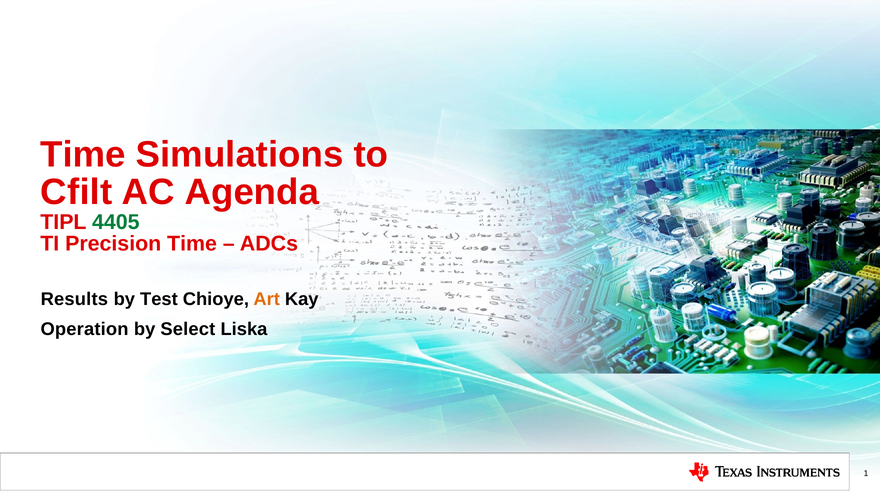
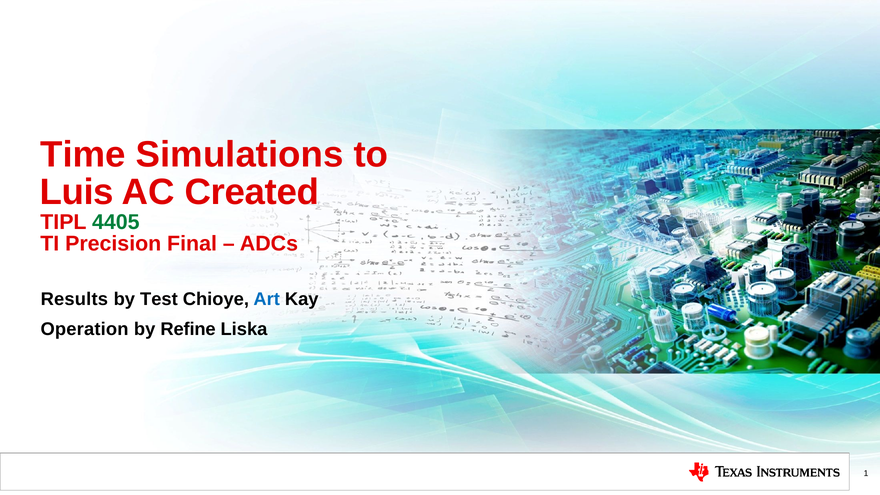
Cfilt: Cfilt -> Luis (77, 192)
Agenda: Agenda -> Created (252, 192)
Precision Time: Time -> Final (192, 244)
Art colour: orange -> blue (267, 299)
Select: Select -> Refine (188, 329)
